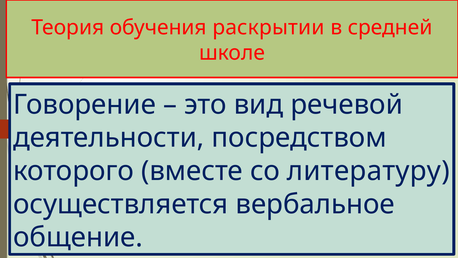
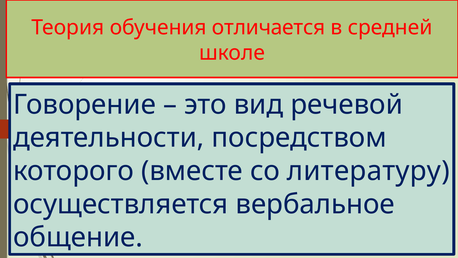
раскрытии: раскрытии -> отличается (269, 28)
